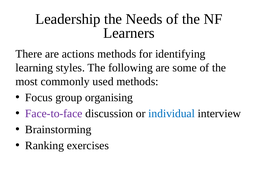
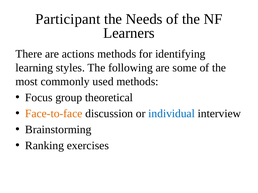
Leadership: Leadership -> Participant (68, 19)
organising: organising -> theoretical (109, 98)
Face-to-face colour: purple -> orange (54, 114)
